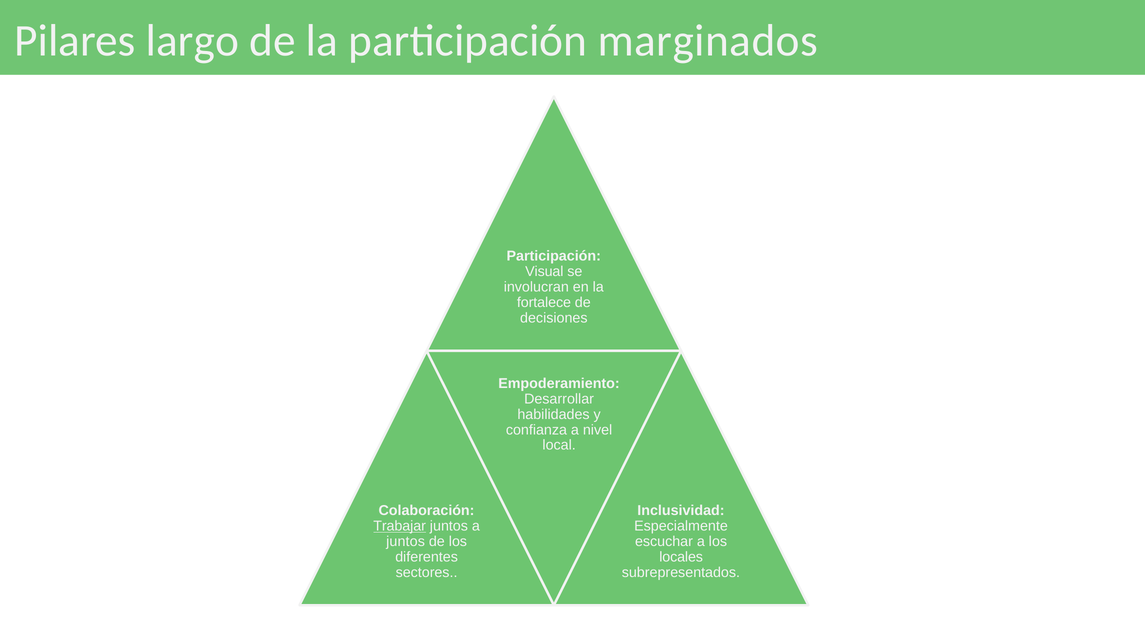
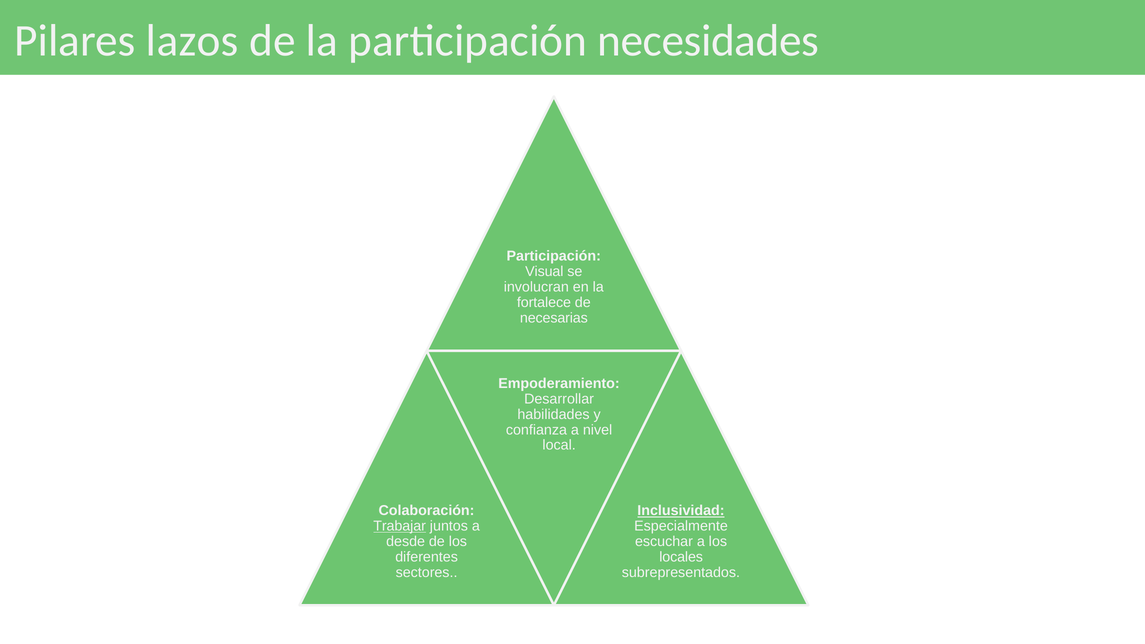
largo: largo -> lazos (192, 41)
marginados: marginados -> necesidades (708, 41)
decisiones: decisiones -> necesarias (554, 318)
Inclusividad underline: none -> present (681, 511)
juntos: juntos -> desde (406, 542)
